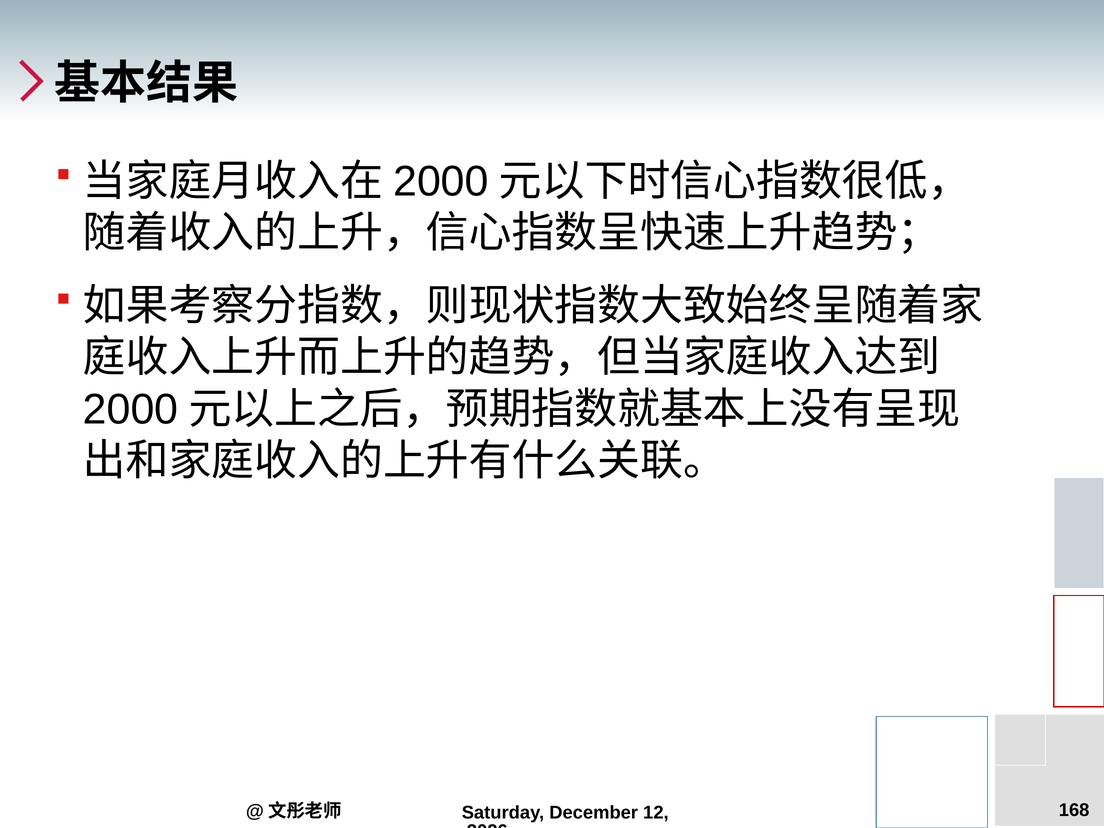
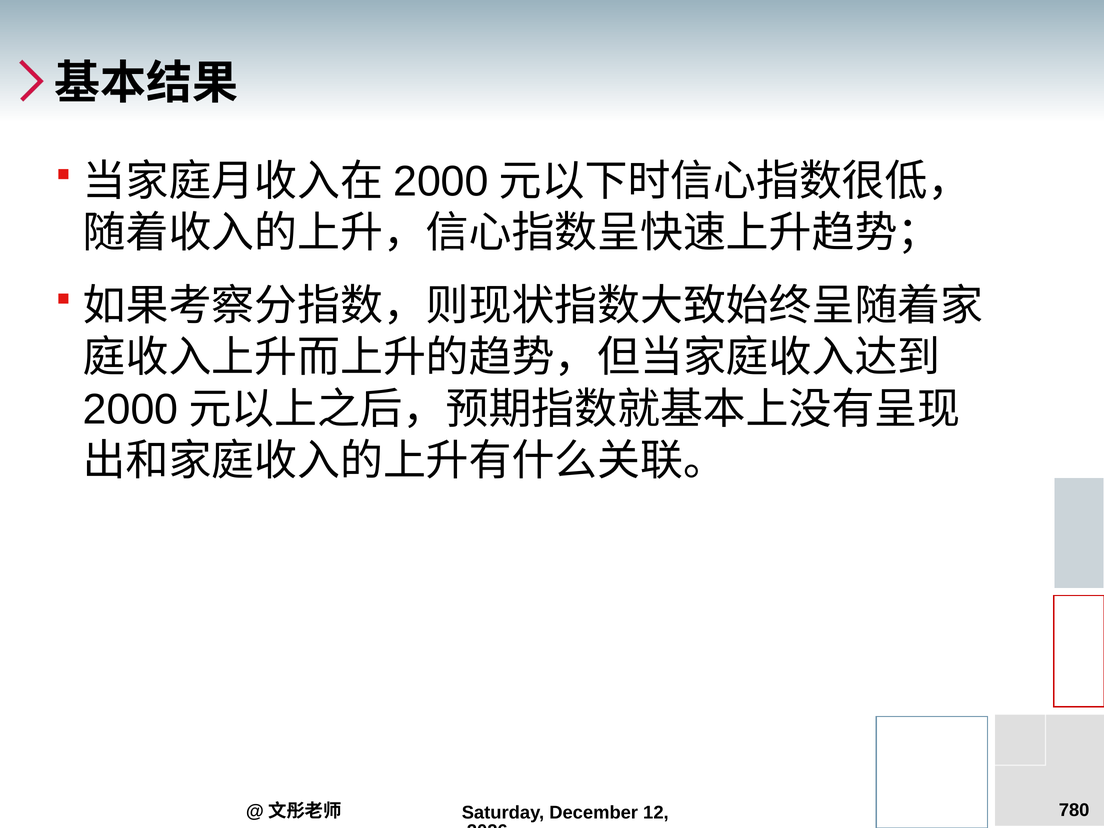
168: 168 -> 780 (1074, 810)
